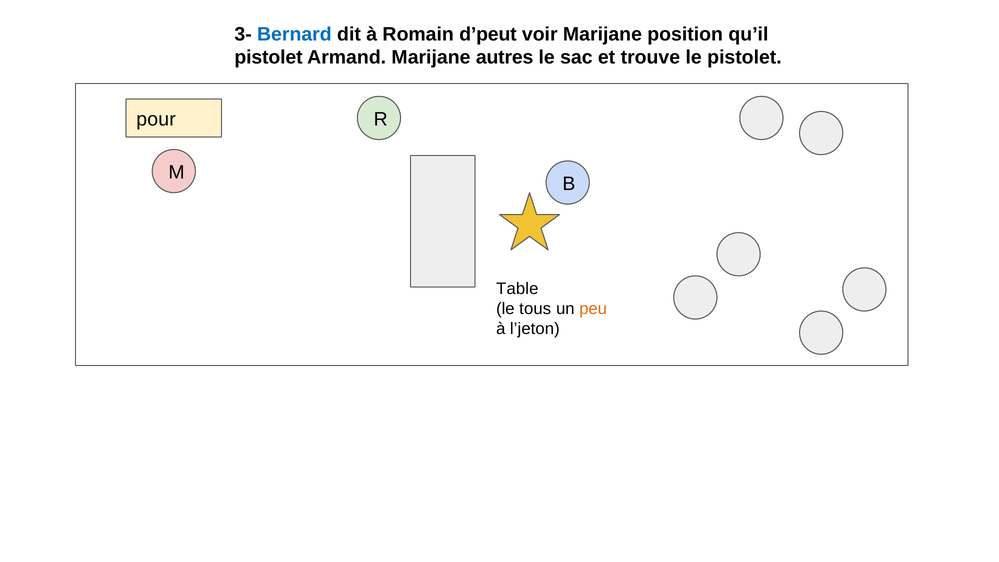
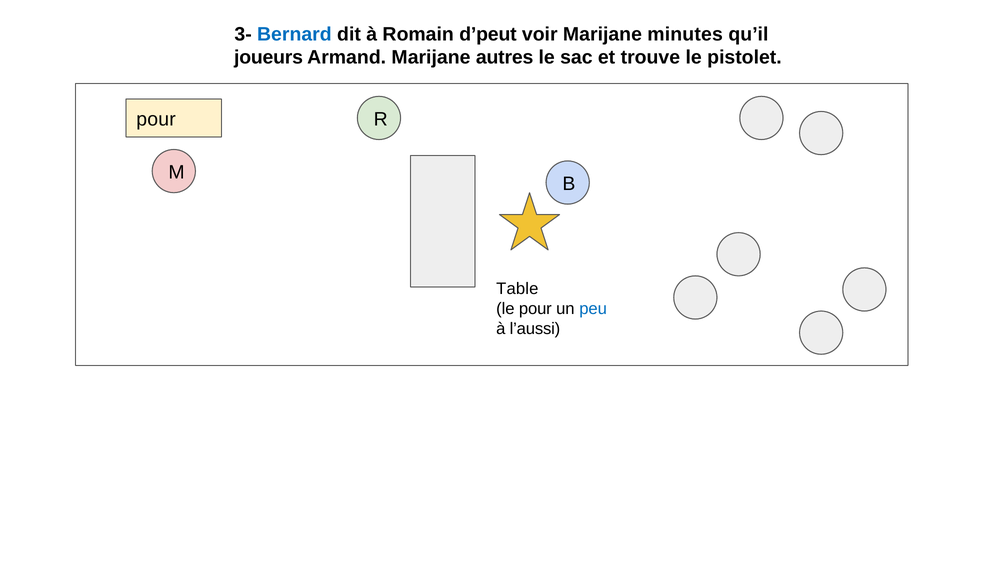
position: position -> minutes (685, 34)
pistolet: pistolet -> joueurs (269, 57)
le tous: tous -> pour (535, 309)
peu colour: orange -> blue (593, 309)
l’jeton: l’jeton -> l’aussi (535, 329)
